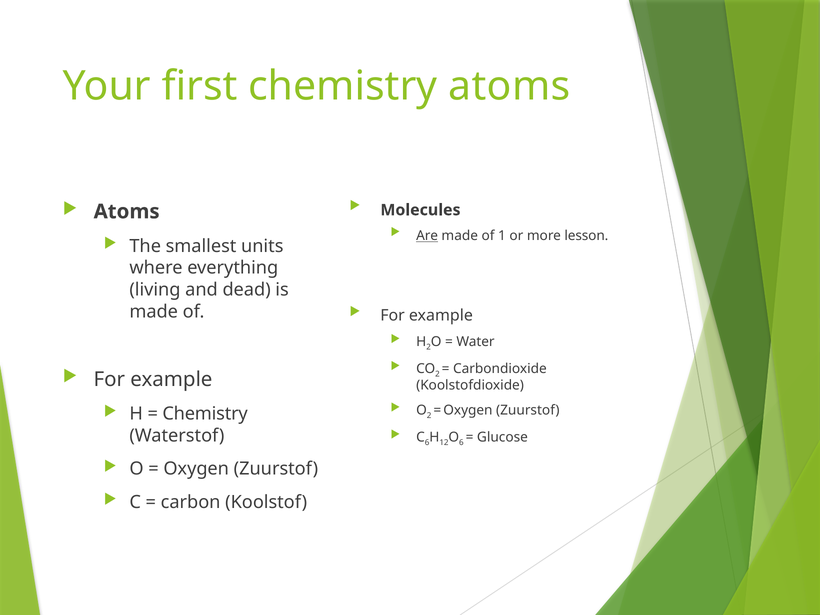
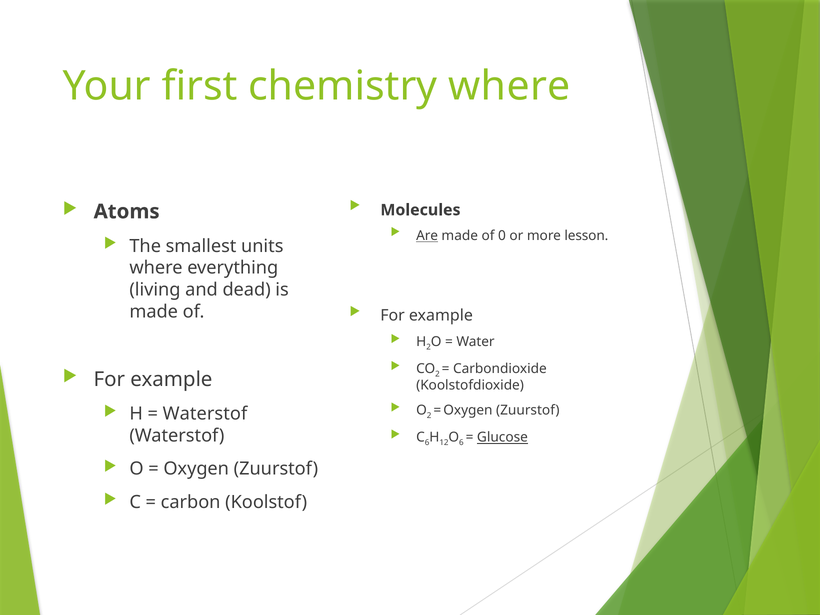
chemistry atoms: atoms -> where (509, 86)
1: 1 -> 0 (502, 236)
Chemistry: Chemistry -> Waterstof (205, 414)
Glucose underline: none -> present (502, 437)
